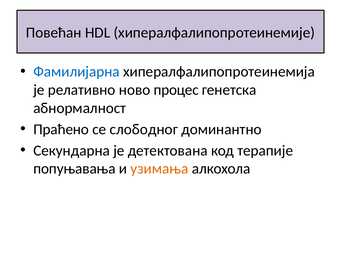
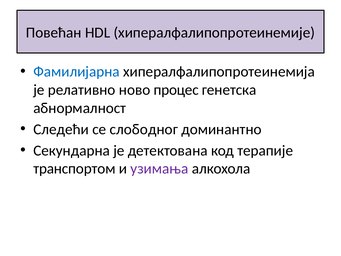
Праћено: Праћено -> Следећи (61, 129)
попуњавања: попуњавања -> транспортом (74, 169)
узимања colour: orange -> purple (159, 169)
